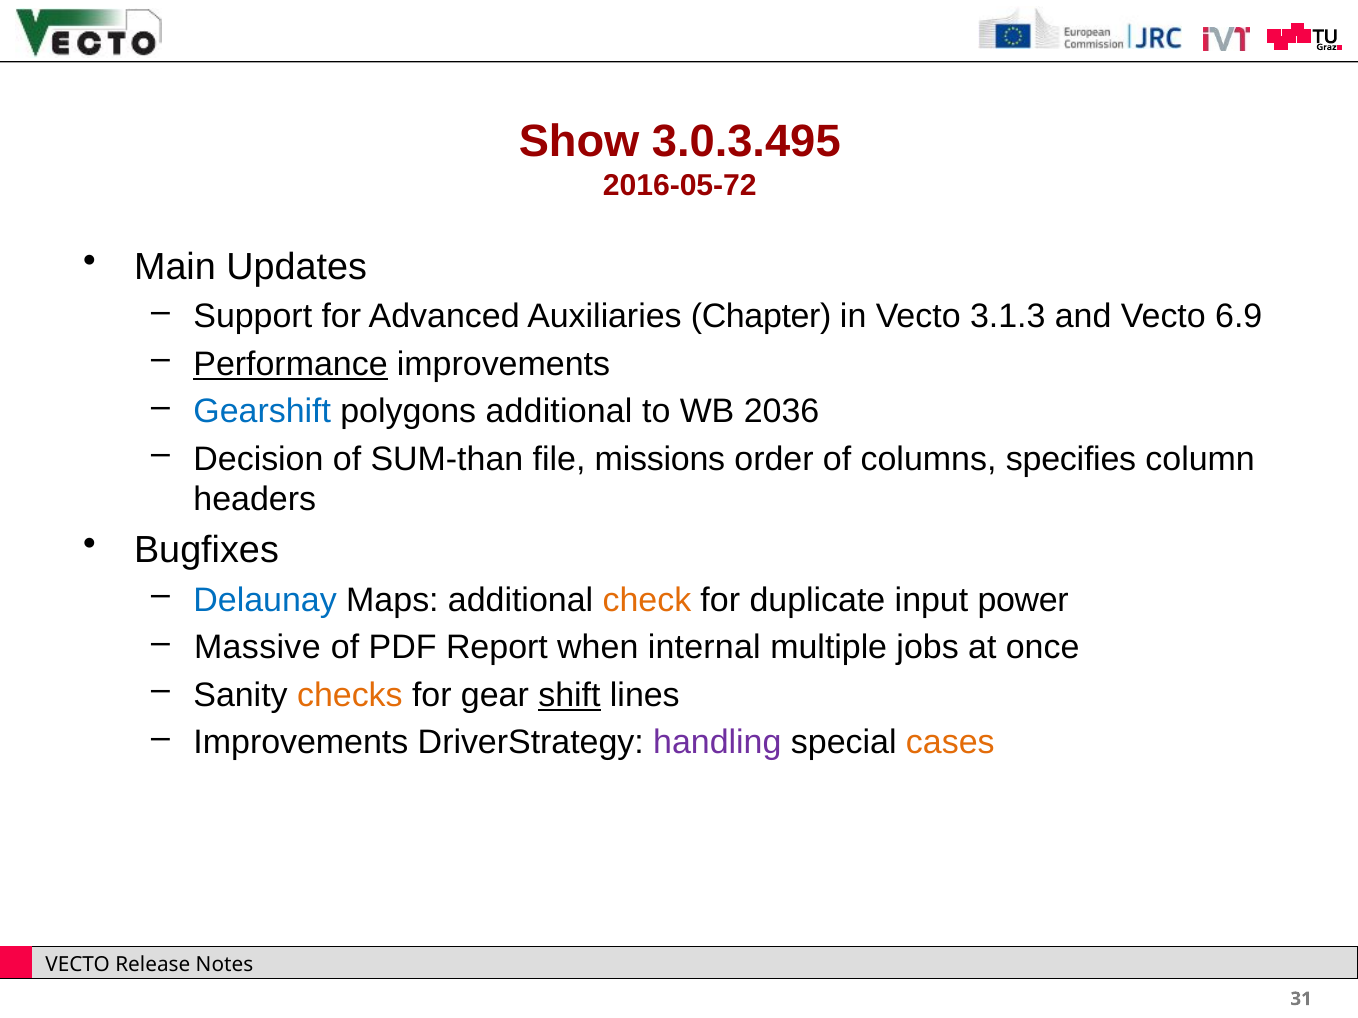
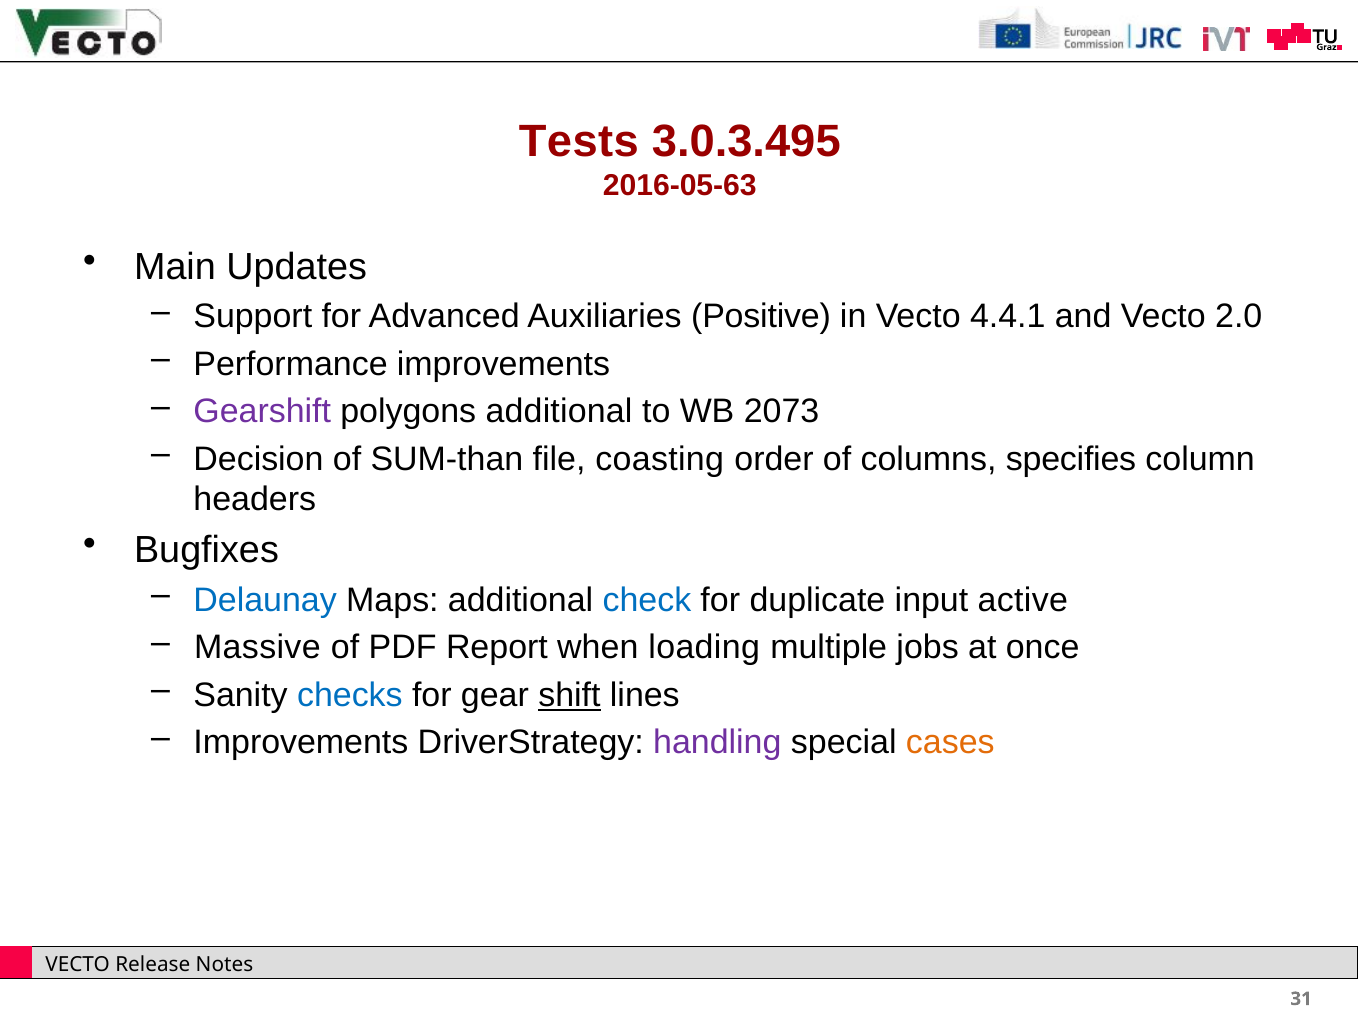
Show: Show -> Tests (579, 142)
2016-05-72: 2016-05-72 -> 2016-05-63 (680, 186)
Chapter: Chapter -> Positive (761, 317)
3.1.3: 3.1.3 -> 4.4.1 (1008, 317)
6.9: 6.9 -> 2.0 (1239, 317)
Performance underline: present -> none (291, 364)
Gearshift colour: blue -> purple (262, 412)
2036: 2036 -> 2073 (782, 412)
missions: missions -> coasting (660, 459)
check colour: orange -> blue (647, 600)
power: power -> active (1023, 600)
internal: internal -> loading (704, 648)
checks colour: orange -> blue (350, 695)
